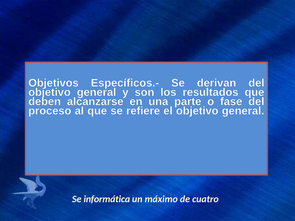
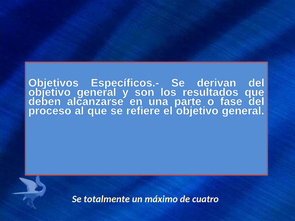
informática: informática -> totalmente (107, 199)
